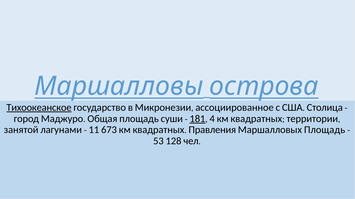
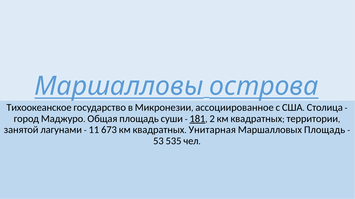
Тихоокеанское underline: present -> none (39, 108)
4: 4 -> 2 (212, 119)
Правления: Правления -> Унитарная (212, 130)
128: 128 -> 535 (174, 141)
